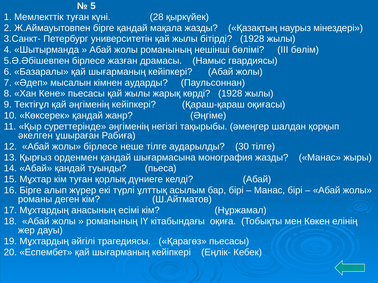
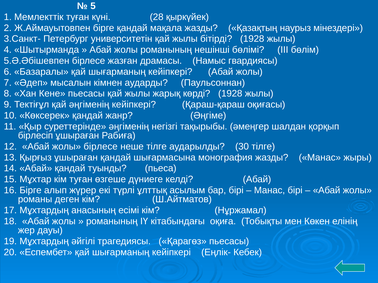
әкелген: әкелген -> бірлесіп (35, 136)
Қырғыз орденмен: орденмен -> ұшыраған (76, 158)
қорлық: қорлық -> өзгеше (110, 180)
